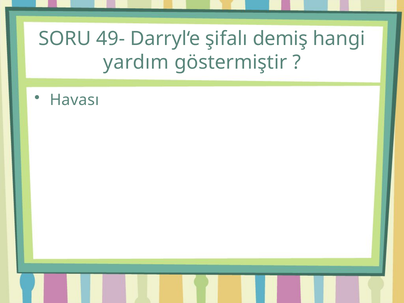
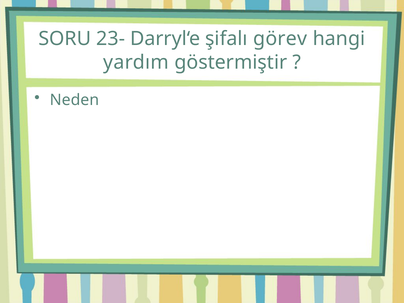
49-: 49- -> 23- (111, 39)
demiş: demiş -> görev (280, 39)
Havası: Havası -> Neden (75, 100)
